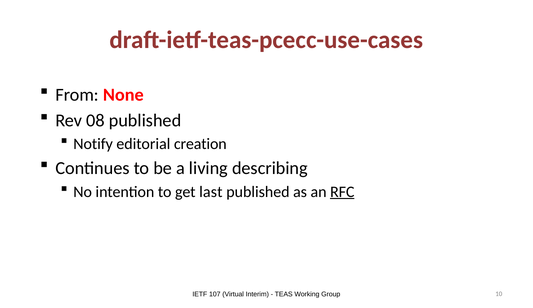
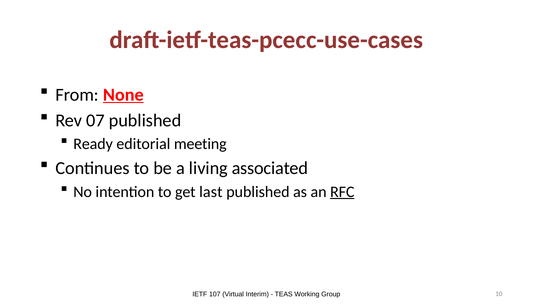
None underline: none -> present (123, 95)
08: 08 -> 07 (95, 120)
Notify: Notify -> Ready (93, 144)
creation: creation -> meeting (200, 144)
describing: describing -> associated (270, 168)
